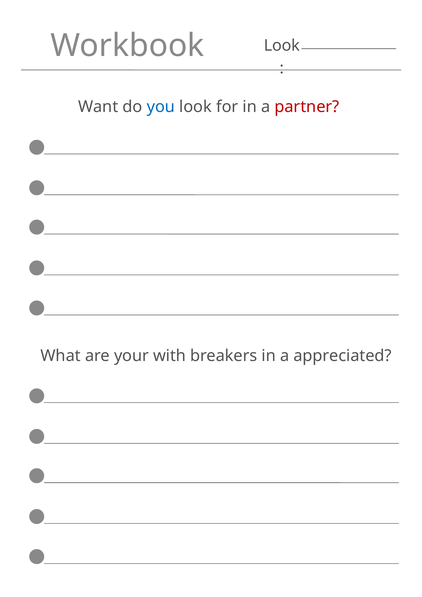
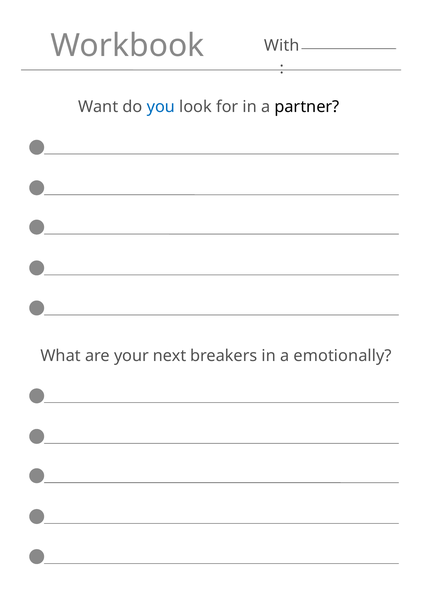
Look: Look -> With (282, 46)
partner colour: red -> black (307, 107)
with: with -> next (170, 356)
appreciated: appreciated -> emotionally (343, 356)
